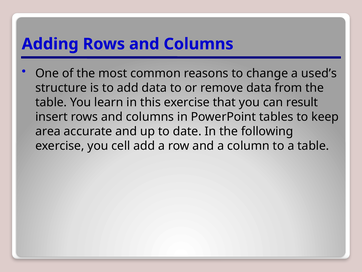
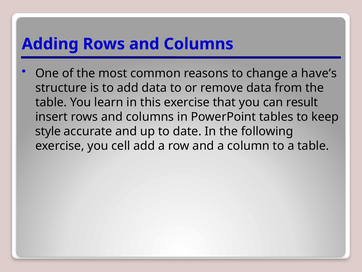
used’s: used’s -> have’s (319, 73)
area: area -> style (48, 131)
